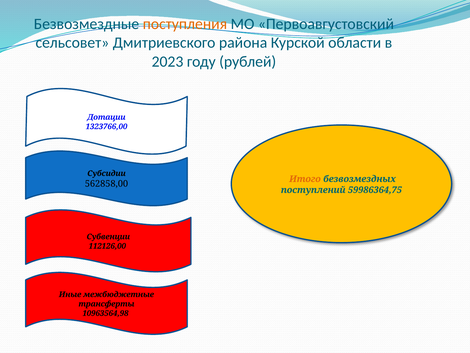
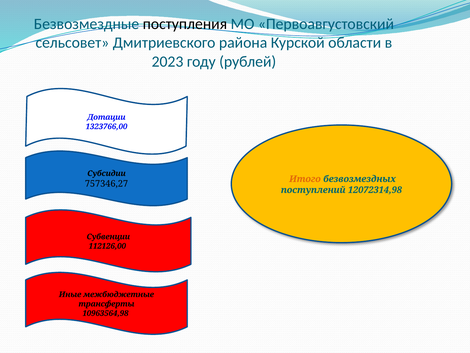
поступления colour: orange -> black (185, 24)
562858,00: 562858,00 -> 757346,27 (106, 183)
59986364,75: 59986364,75 -> 12072314,98 (375, 190)
